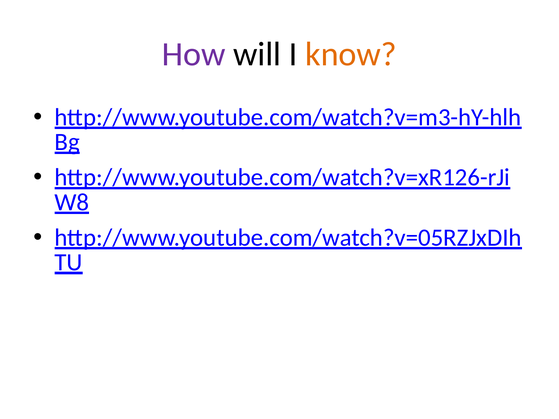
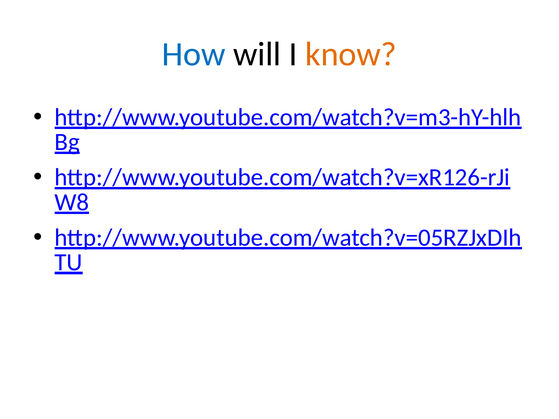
How colour: purple -> blue (194, 54)
